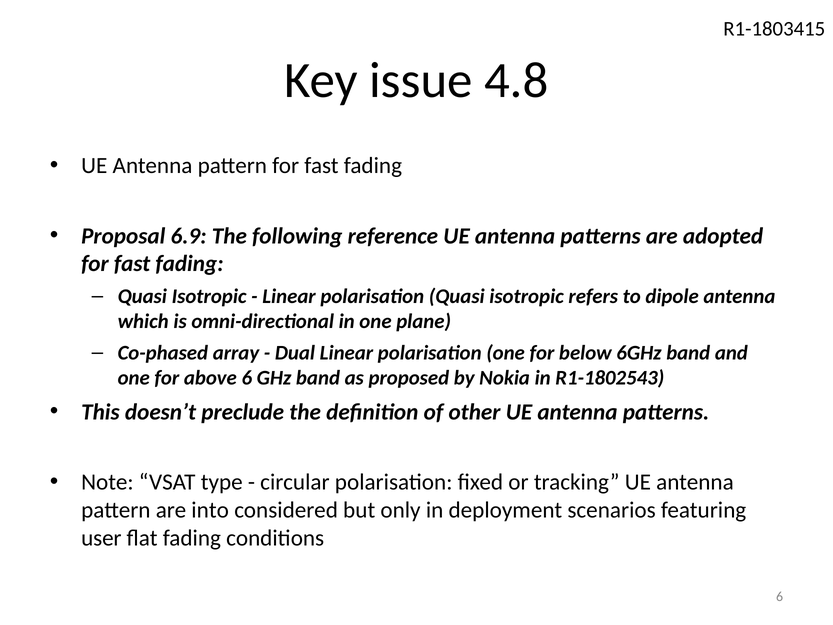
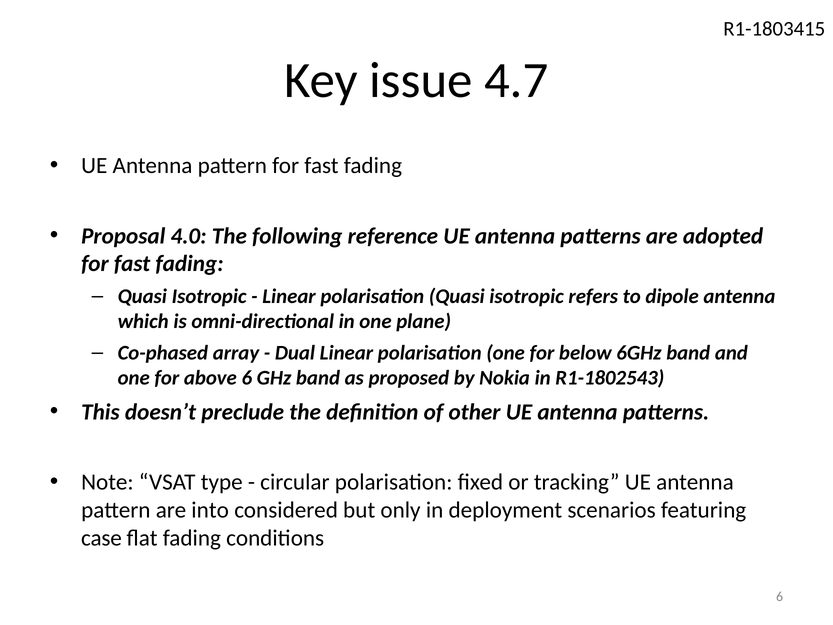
4.8: 4.8 -> 4.7 (516, 81)
6.9: 6.9 -> 4.0 (189, 236)
user: user -> case (101, 538)
